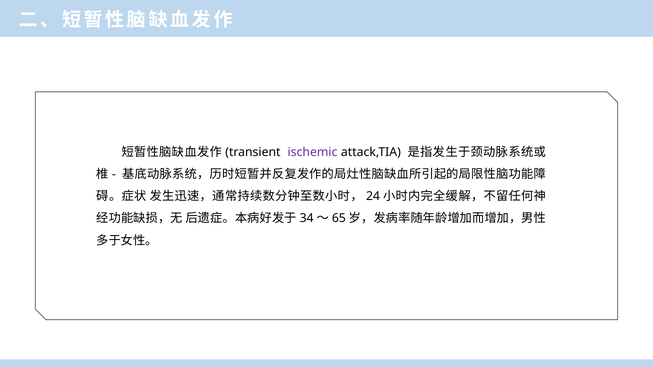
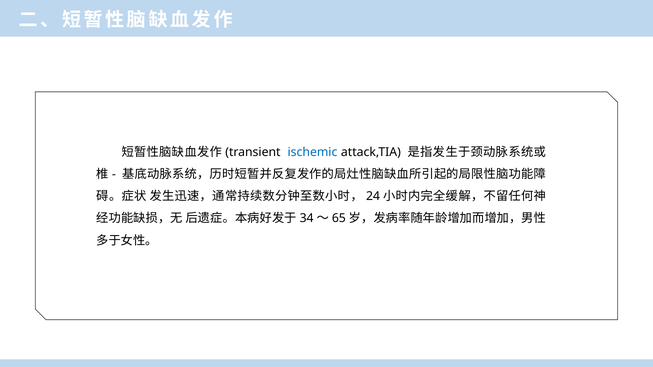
ischemic colour: purple -> blue (312, 153)
